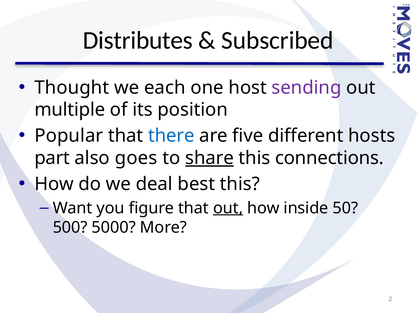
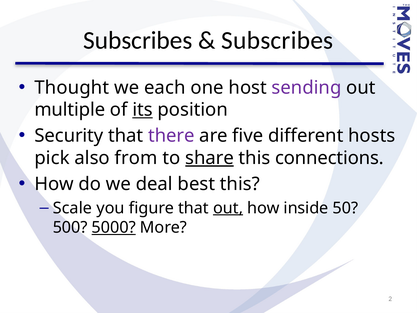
Distributes: Distributes -> Subscribes (138, 40)
Subscribed: Subscribed -> Subscribes (277, 40)
its underline: none -> present (143, 110)
Popular: Popular -> Security (69, 136)
there colour: blue -> purple (171, 136)
part: part -> pick (52, 158)
goes: goes -> from (136, 158)
Want: Want -> Scale (72, 208)
5000 underline: none -> present (114, 227)
